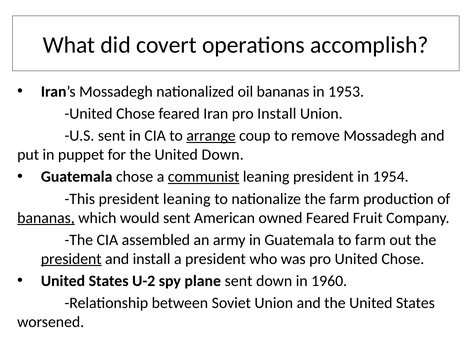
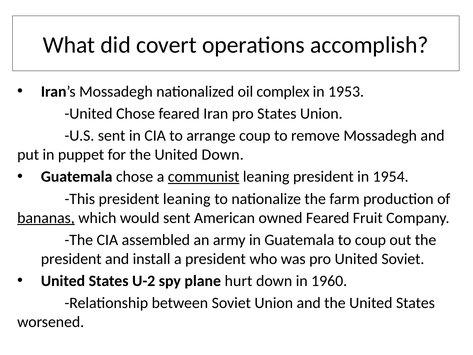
oil bananas: bananas -> complex (283, 92)
pro Install: Install -> States (277, 114)
arrange underline: present -> none (211, 136)
to farm: farm -> coup (370, 240)
president underline: present -> none (71, 259)
pro United Chose: Chose -> Soviet (403, 259)
plane sent: sent -> hurt (239, 281)
